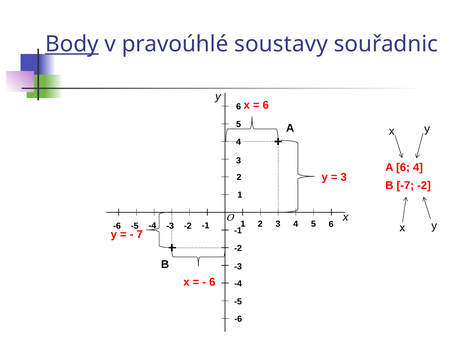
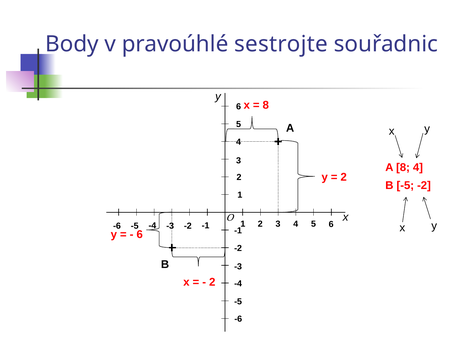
Body underline: present -> none (72, 44)
soustavy: soustavy -> sestrojte (281, 44)
6: 6 -> 8 (266, 105)
A 6: 6 -> 8 (403, 168)
3: 3 -> 2 (344, 177)
B -7: -7 -> -5 (405, 186)
7: 7 -> 6 (140, 235)
6: 6 -> 2 (212, 283)
